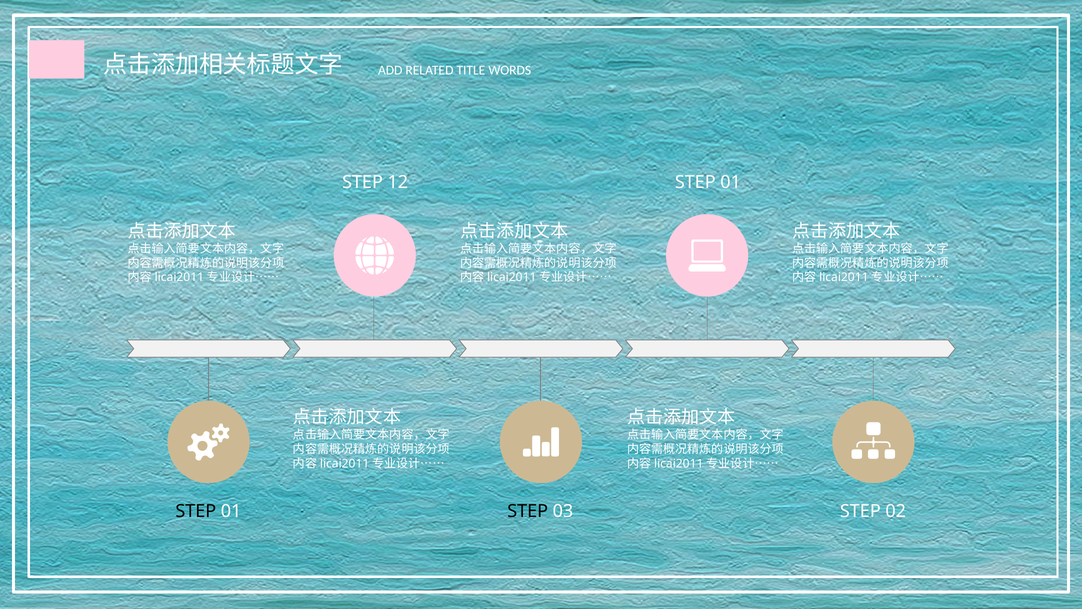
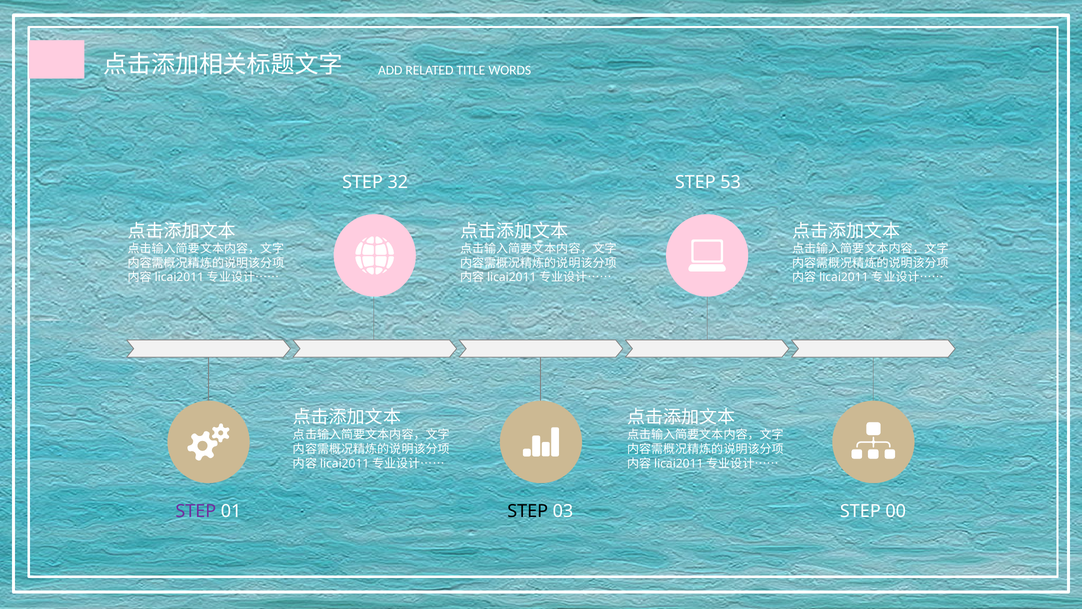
12: 12 -> 32 (398, 182)
01: 01 -> 53 (731, 182)
STEP colour: black -> purple (196, 511)
02: 02 -> 00 (896, 511)
